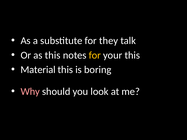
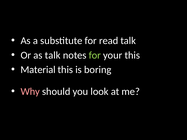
they: they -> read (109, 41)
as this: this -> talk (53, 55)
for colour: yellow -> light green (95, 55)
